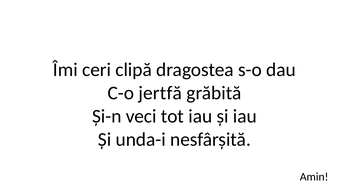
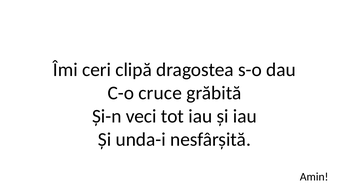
jertfă: jertfă -> cruce (160, 93)
